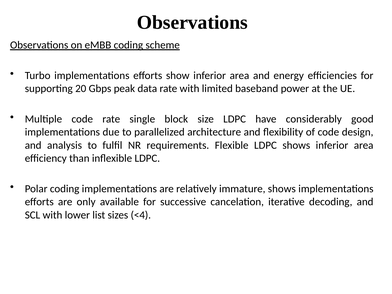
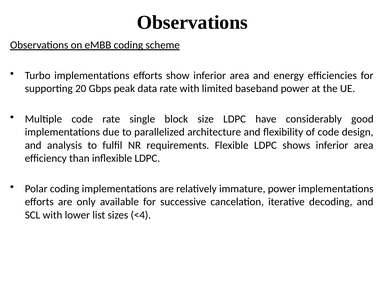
immature shows: shows -> power (282, 189)
